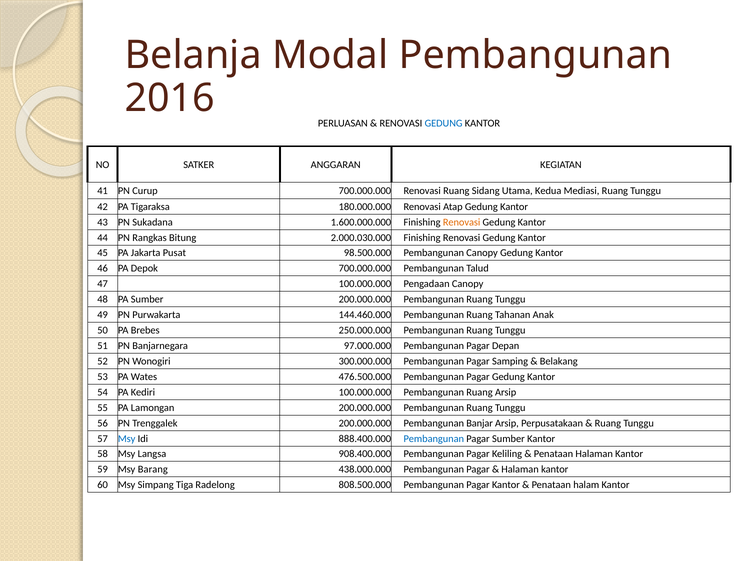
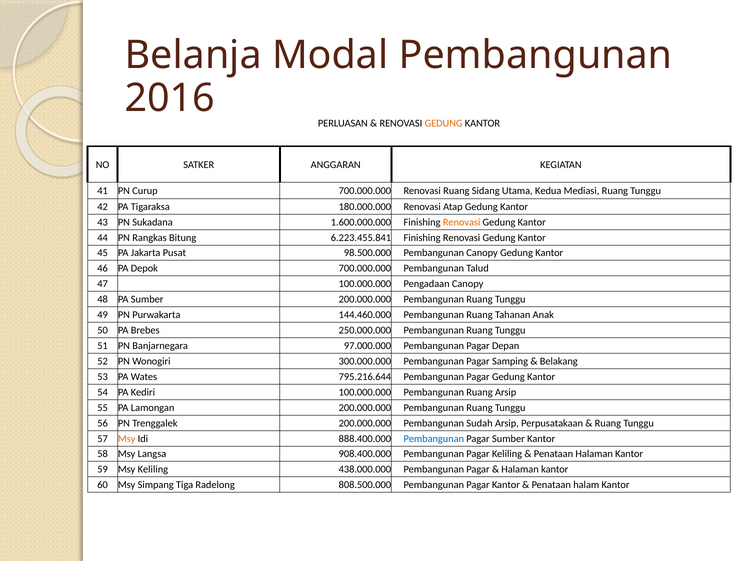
GEDUNG colour: blue -> orange (444, 123)
2.000.030.000: 2.000.030.000 -> 6.223.455.841 (361, 238)
476.500.000: 476.500.000 -> 795.216.644 (365, 377)
Banjar: Banjar -> Sudah (480, 423)
Msy colour: blue -> orange (127, 439)
Msy Barang: Barang -> Keliling (153, 470)
